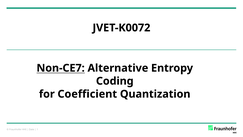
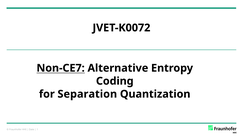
Coefficient: Coefficient -> Separation (87, 94)
